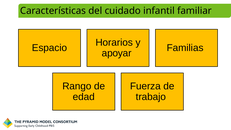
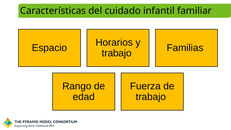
apoyar: apoyar -> trabajo (117, 53)
